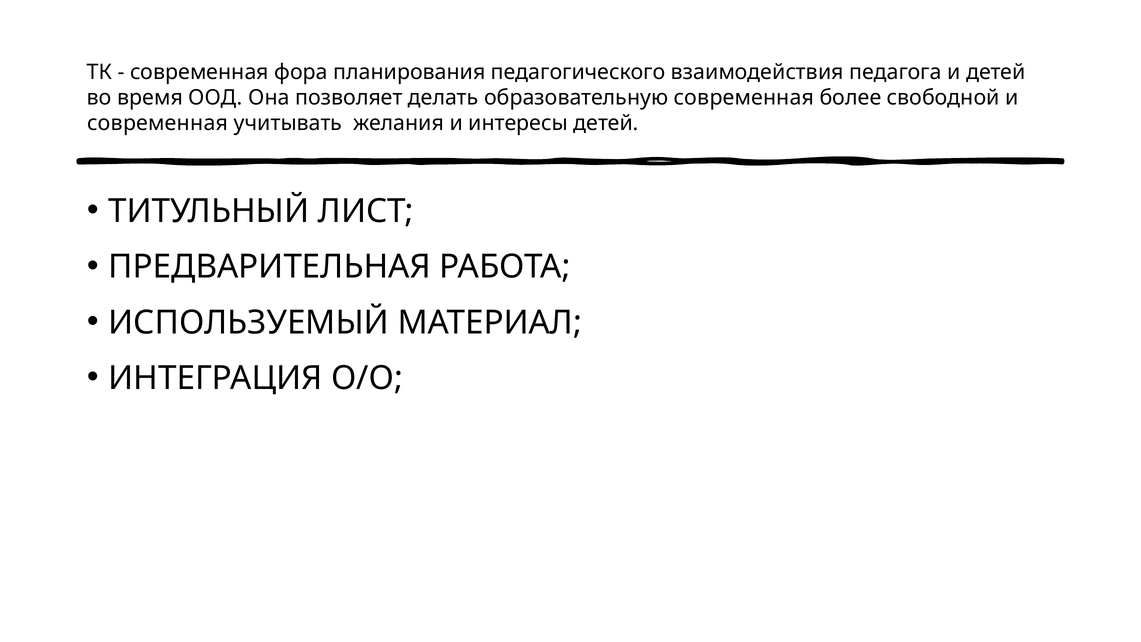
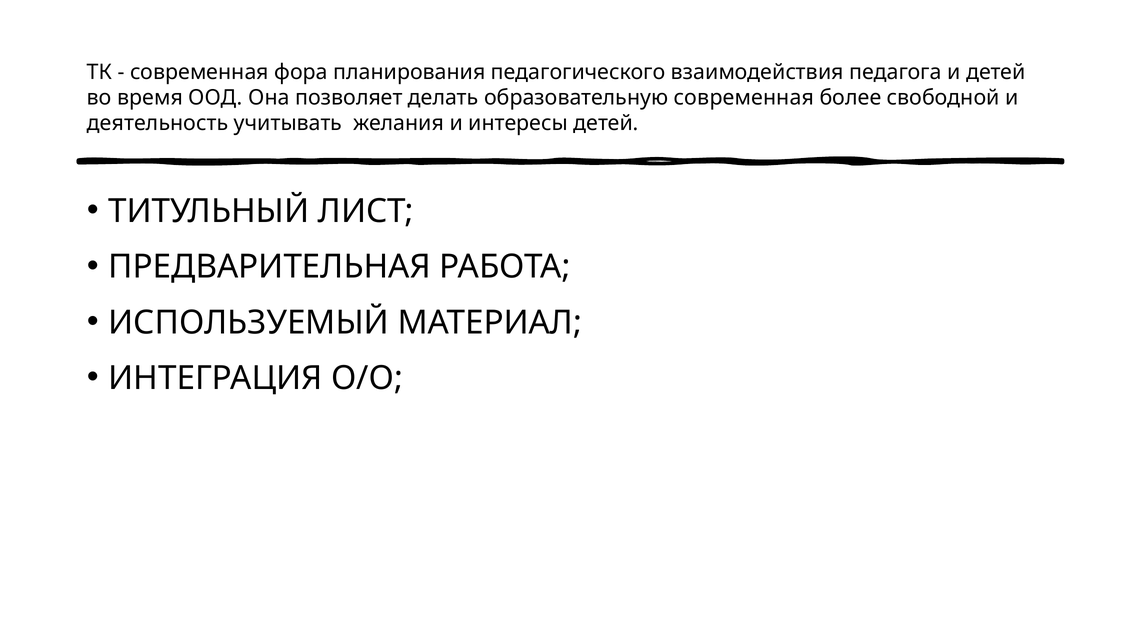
современная: современная -> деятельность (158, 123)
